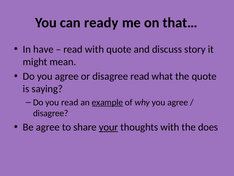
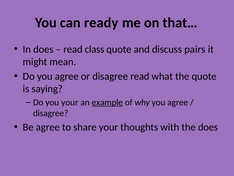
In have: have -> does (43, 49)
read with: with -> class (95, 49)
story: story -> pairs (195, 49)
you read: read -> your (70, 102)
your underline: present -> none (108, 127)
